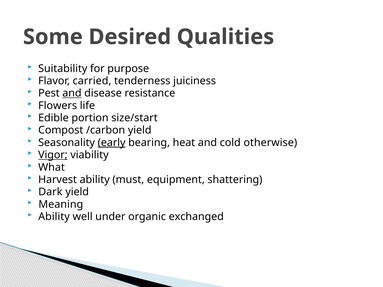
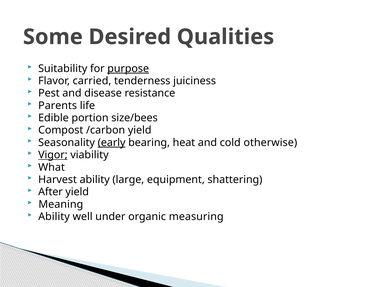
purpose underline: none -> present (128, 69)
and underline: present -> none (72, 93)
Flowers: Flowers -> Parents (58, 106)
size/start: size/start -> size/bees (134, 118)
must: must -> large (128, 180)
Dark: Dark -> After (50, 192)
exchanged: exchanged -> measuring (196, 217)
